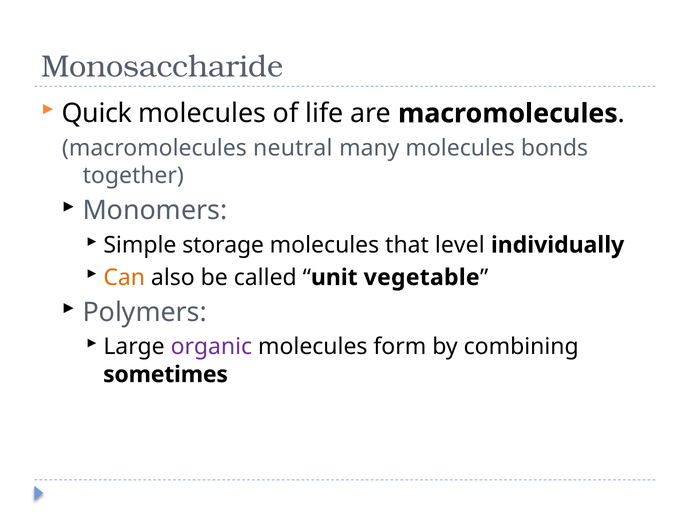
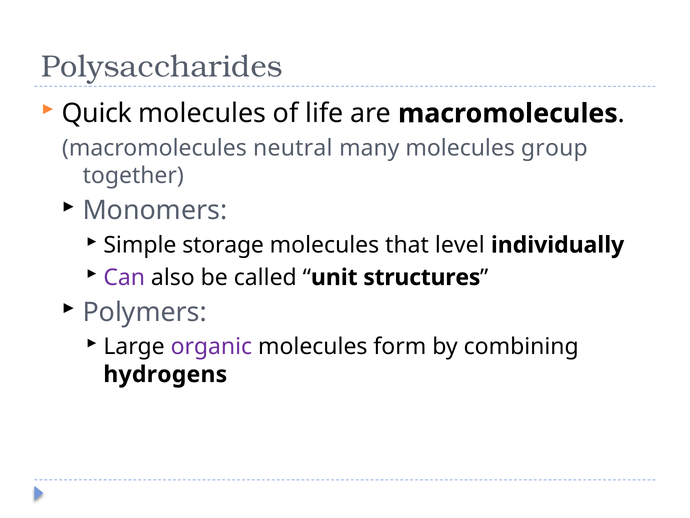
Monosaccharide: Monosaccharide -> Polysaccharides (162, 67)
bonds: bonds -> group (554, 148)
Can colour: orange -> purple (124, 277)
vegetable: vegetable -> structures (422, 277)
sometimes: sometimes -> hydrogens (165, 374)
